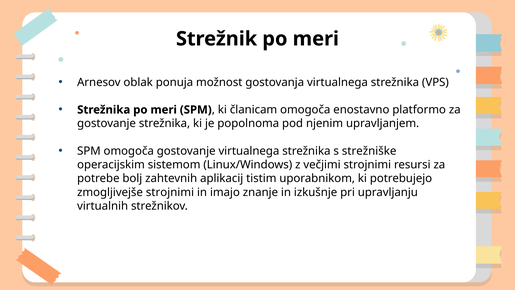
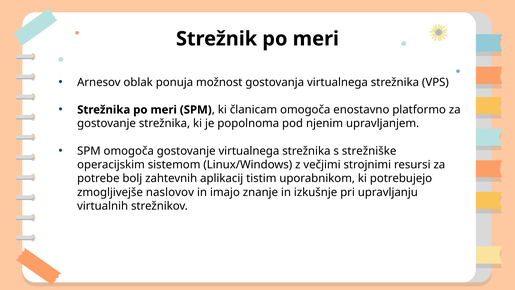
zmogljivejše strojnimi: strojnimi -> naslovov (170, 192)
